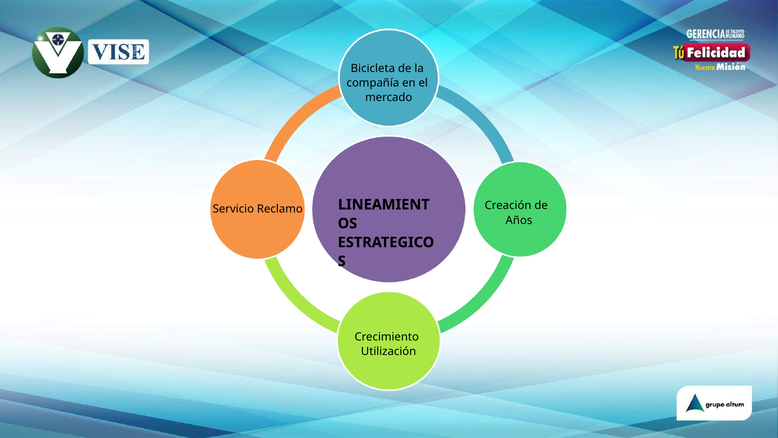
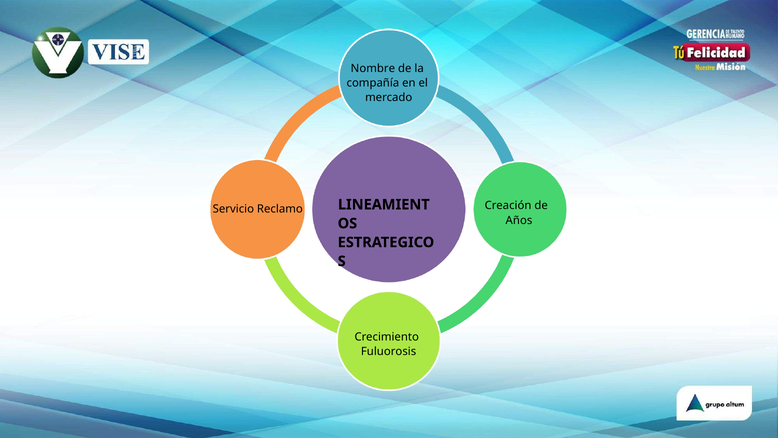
Bicicleta: Bicicleta -> Nombre (373, 68)
Utilización: Utilización -> Fuluorosis (389, 351)
